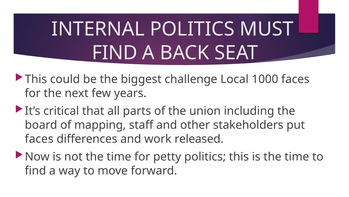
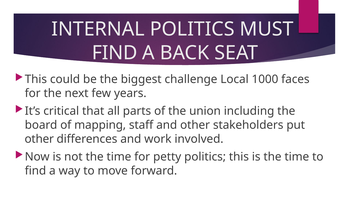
faces: faces -> other (39, 139)
released: released -> involved (199, 139)
